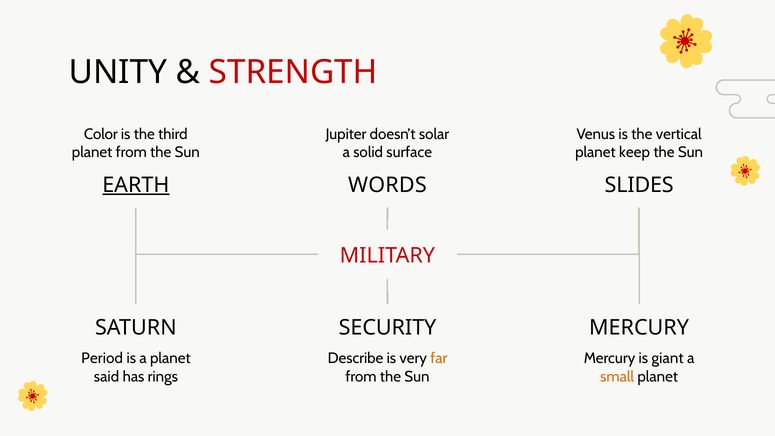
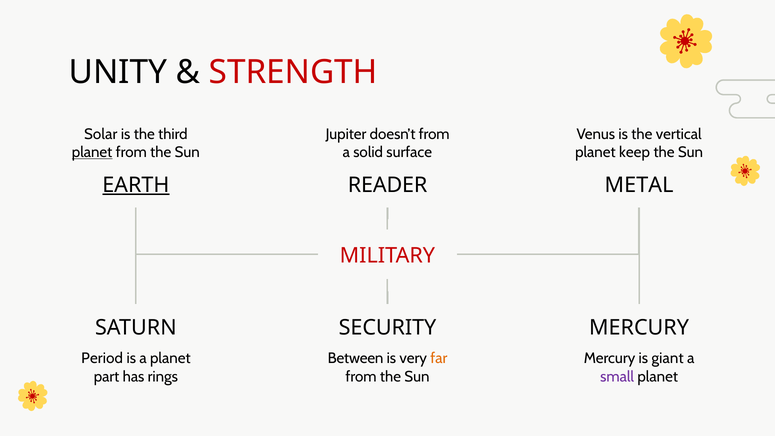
Color: Color -> Solar (101, 134)
doesn’t solar: solar -> from (434, 134)
planet underline: none -> present (92, 152)
WORDS: WORDS -> READER (388, 185)
SLIDES: SLIDES -> METAL (639, 185)
Describe: Describe -> Between (356, 358)
said: said -> part (107, 377)
small colour: orange -> purple (617, 377)
